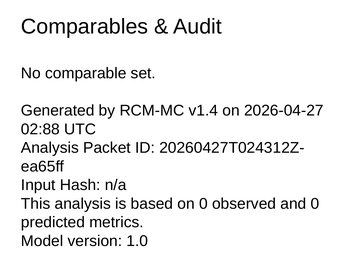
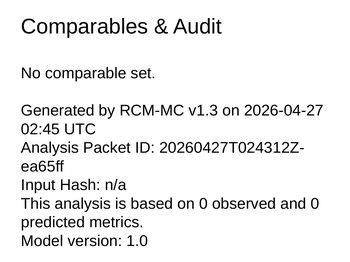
v1.4: v1.4 -> v1.3 (203, 111)
02:88: 02:88 -> 02:45 (40, 129)
